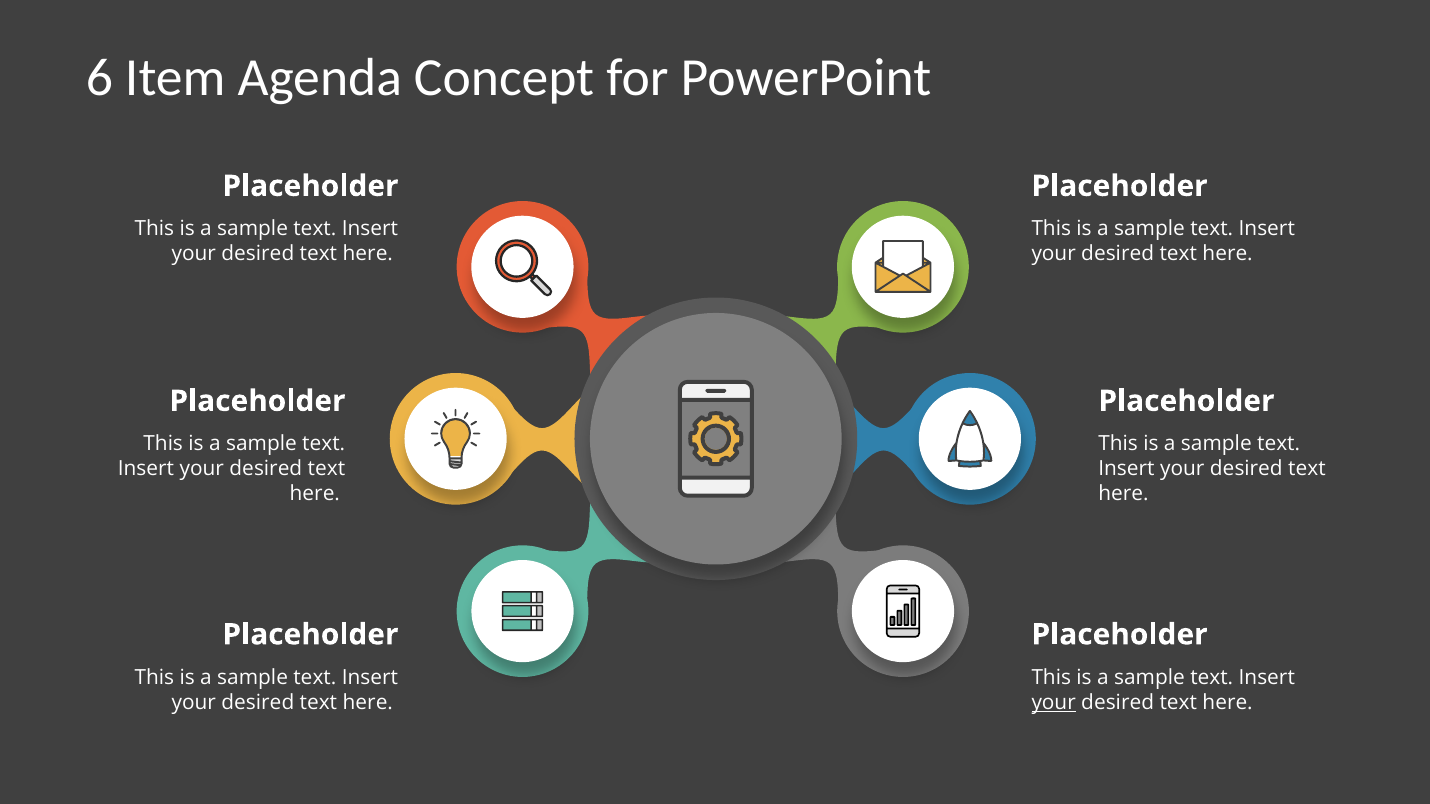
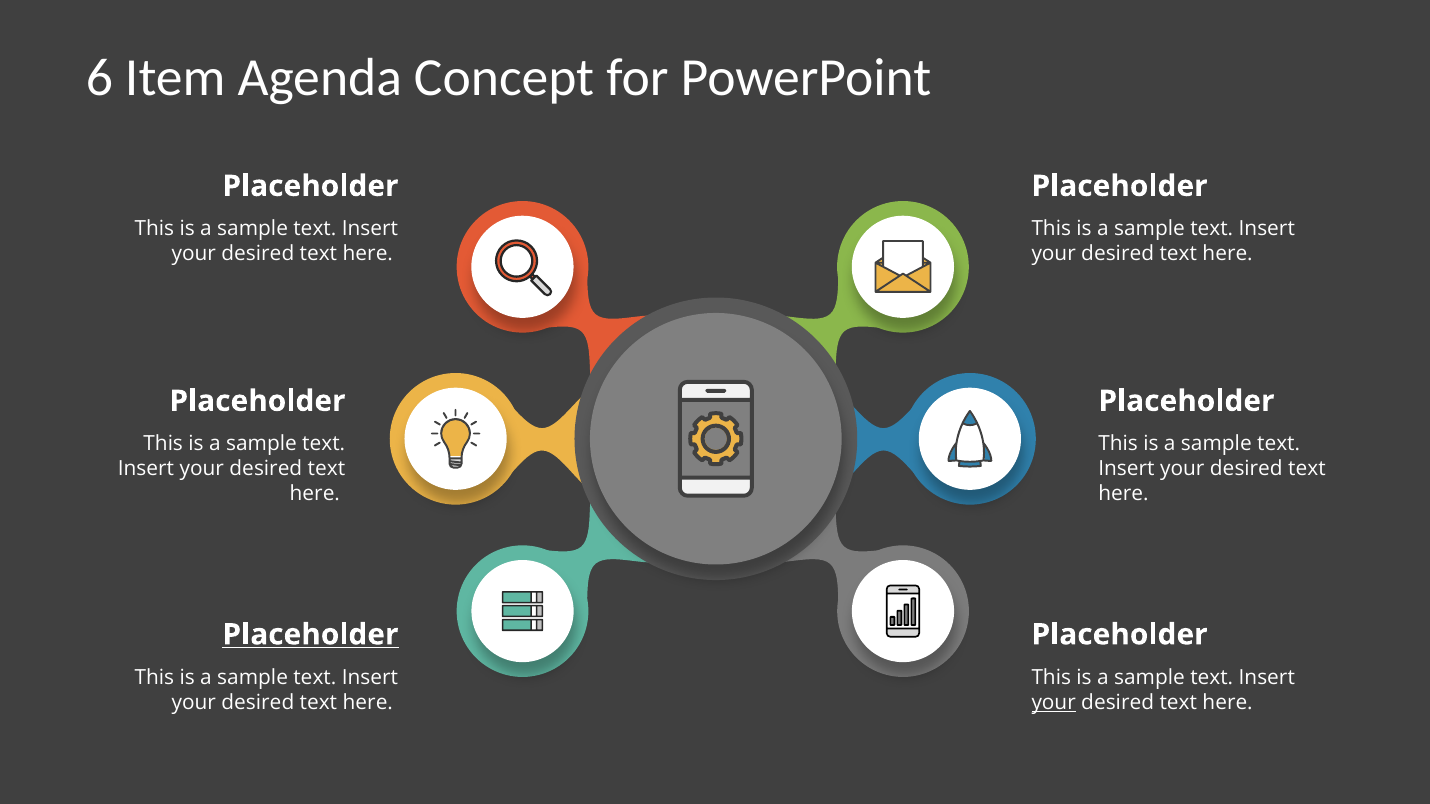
Placeholder underline: none -> present (310, 635)
